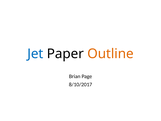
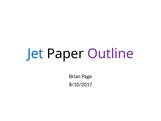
Outline colour: orange -> purple (110, 54)
